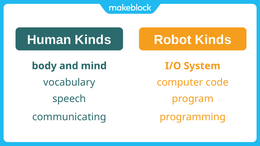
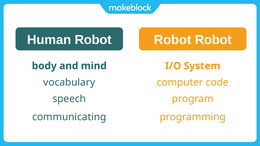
Human Kinds: Kinds -> Robot (93, 40)
Kinds: Kinds -> Robot (213, 40)
